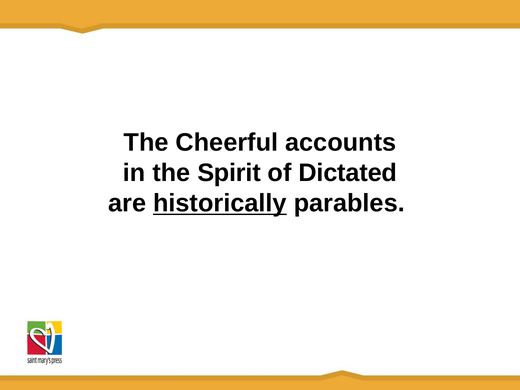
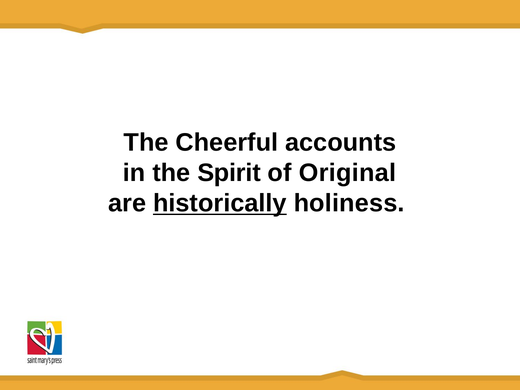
Dictated: Dictated -> Original (348, 173)
parables: parables -> holiness (349, 203)
